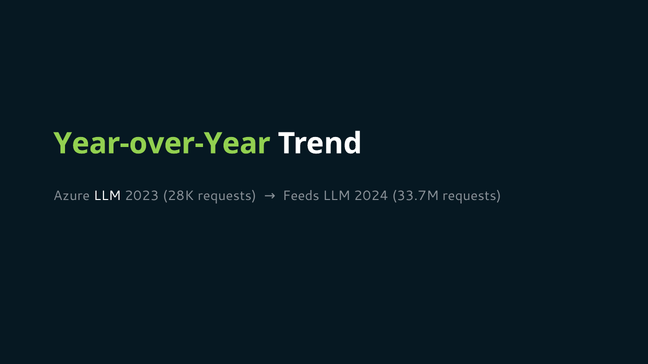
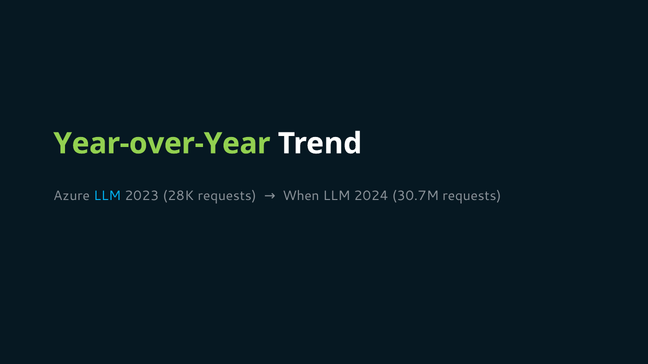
LLM colour: white -> light blue (107, 196)
Feeds: Feeds -> When (301, 196)
33.7M: 33.7M -> 30.7M (415, 196)
